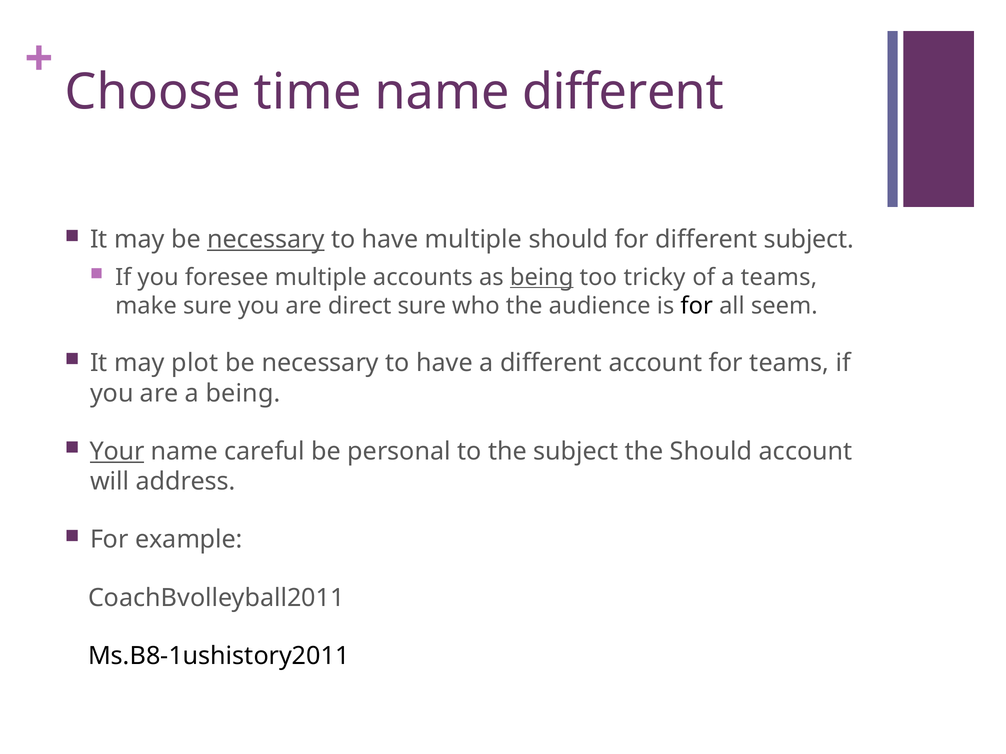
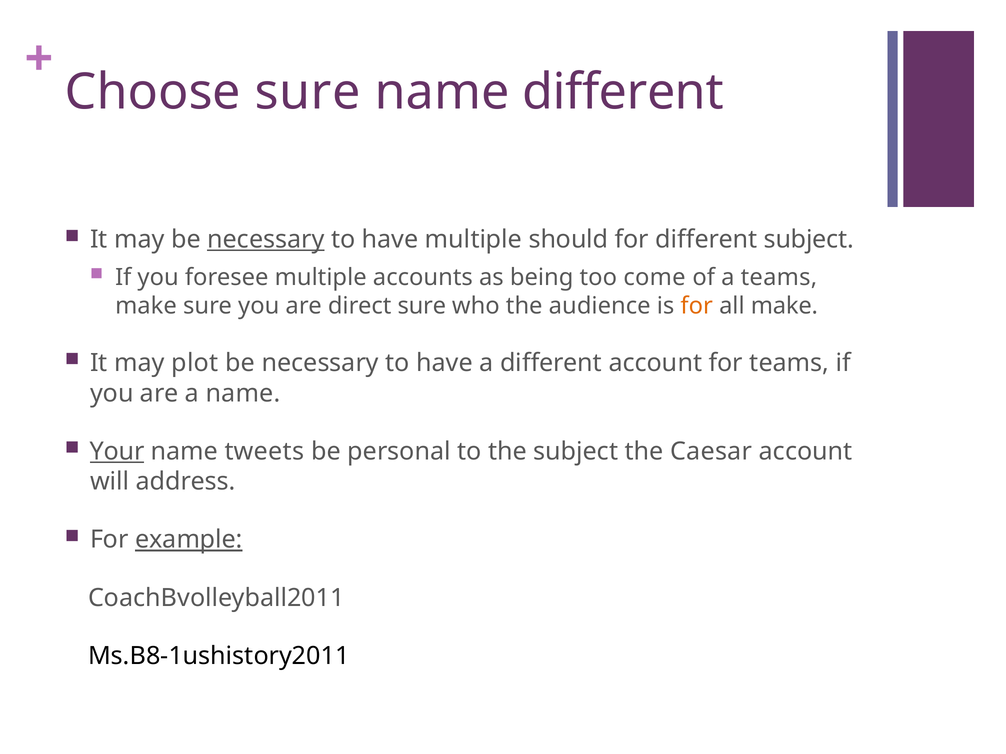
Choose time: time -> sure (308, 92)
being underline: present -> none (542, 277)
tricky: tricky -> come (654, 277)
for colour: black -> orange (697, 306)
all seem: seem -> make (784, 306)
a being: being -> name (243, 394)
careful: careful -> tweets (264, 452)
the Should: Should -> Caesar (711, 452)
example underline: none -> present (189, 540)
